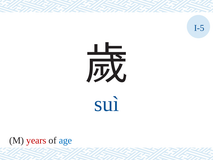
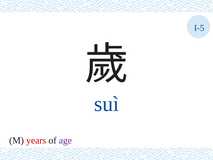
age colour: blue -> purple (65, 140)
